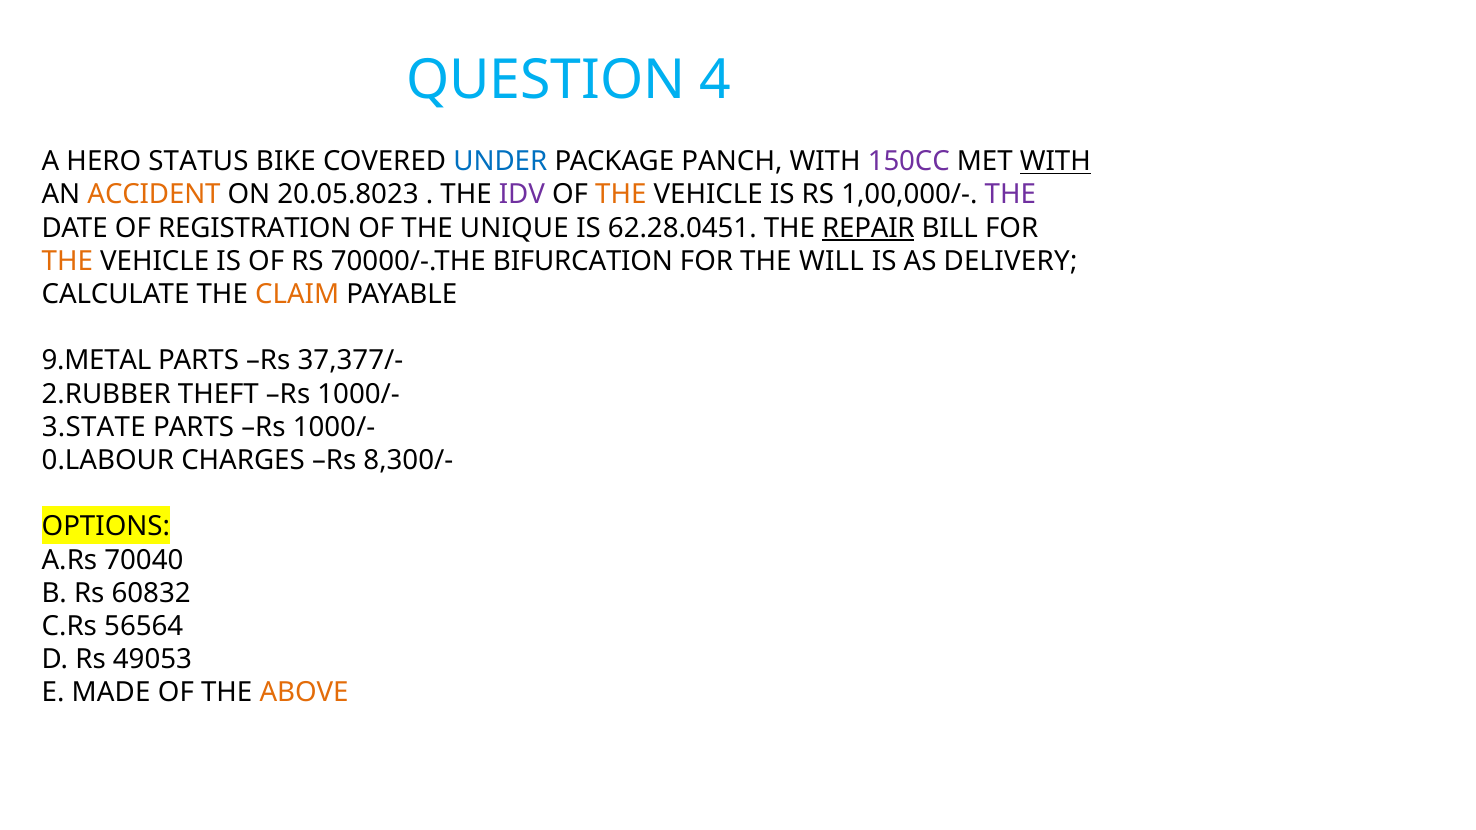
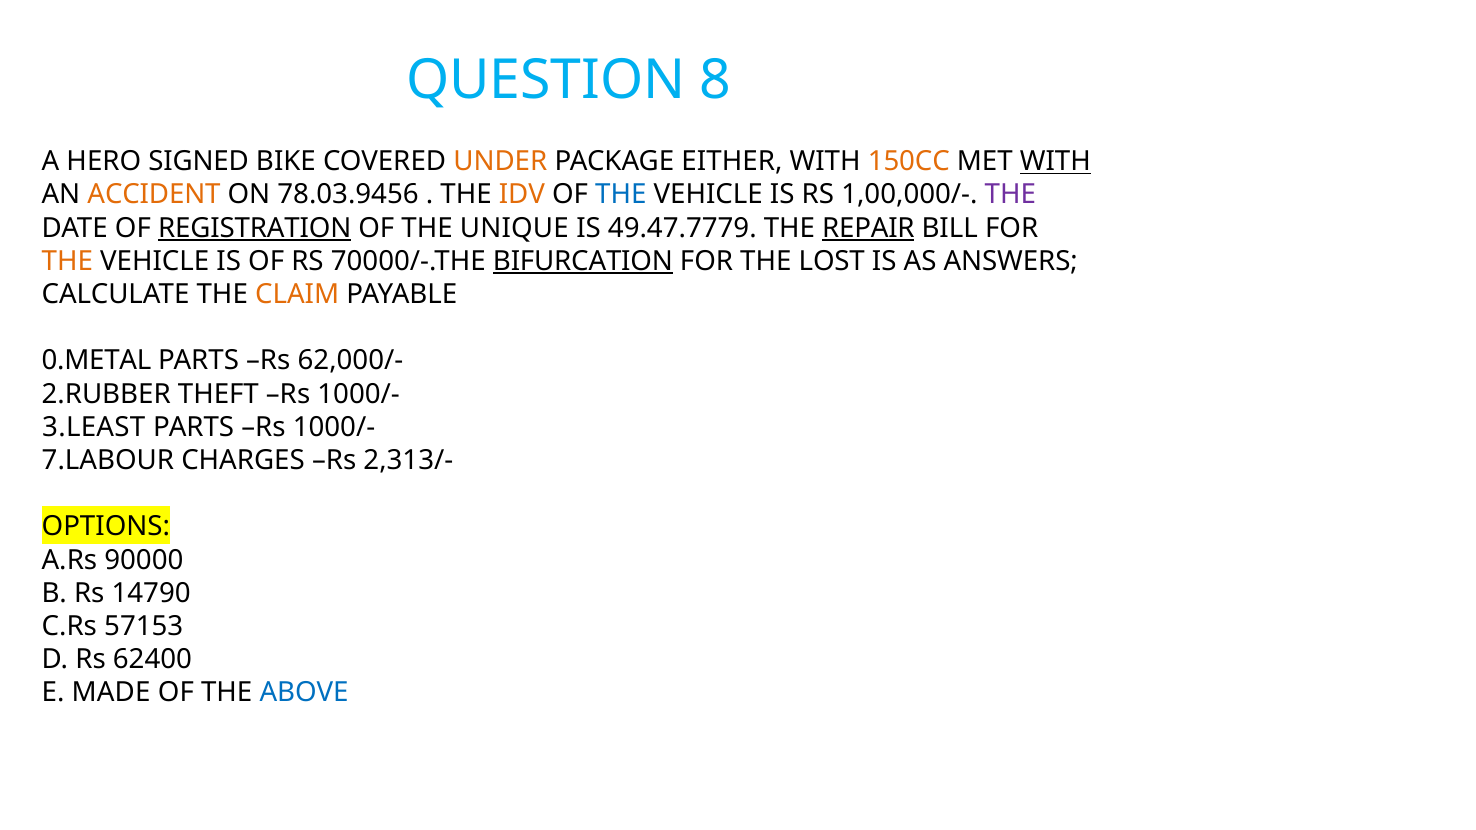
4: 4 -> 8 (716, 81)
STATUS: STATUS -> SIGNED (199, 162)
UNDER colour: blue -> orange (500, 162)
PANCH: PANCH -> EITHER (732, 162)
150CC colour: purple -> orange (909, 162)
20.05.8023: 20.05.8023 -> 78.03.9456 (348, 195)
IDV colour: purple -> orange (522, 195)
THE colour: orange -> blue (621, 195)
REGISTRATION underline: none -> present (255, 228)
62.28.0451: 62.28.0451 -> 49.47.7779 (682, 228)
BIFURCATION underline: none -> present (583, 261)
WILL: WILL -> LOST (832, 261)
DELIVERY: DELIVERY -> ANSWERS (1011, 261)
9.METAL: 9.METAL -> 0.METAL (96, 361)
37,377/-: 37,377/- -> 62,000/- (350, 361)
3.STATE: 3.STATE -> 3.LEAST (94, 427)
0.LABOUR: 0.LABOUR -> 7.LABOUR (108, 461)
8,300/-: 8,300/- -> 2,313/- (408, 461)
70040: 70040 -> 90000 (144, 560)
60832: 60832 -> 14790 (151, 593)
56564: 56564 -> 57153 (144, 627)
49053: 49053 -> 62400 (152, 660)
ABOVE colour: orange -> blue (304, 693)
